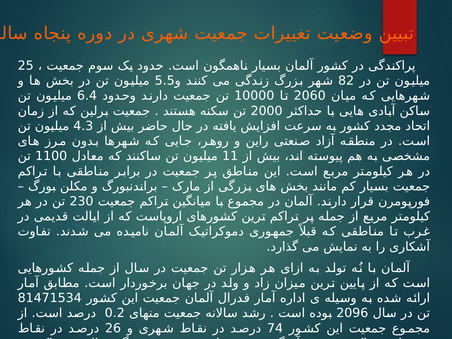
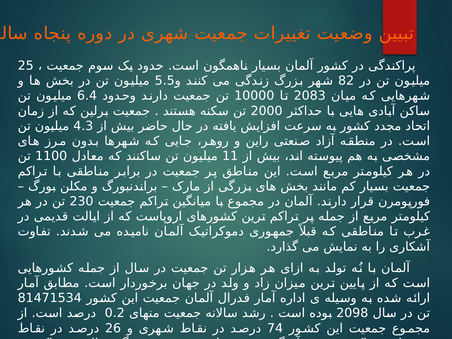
2060: 2060 -> 2083 (310, 96)
2096: 2096 -> 2098 (352, 313)
